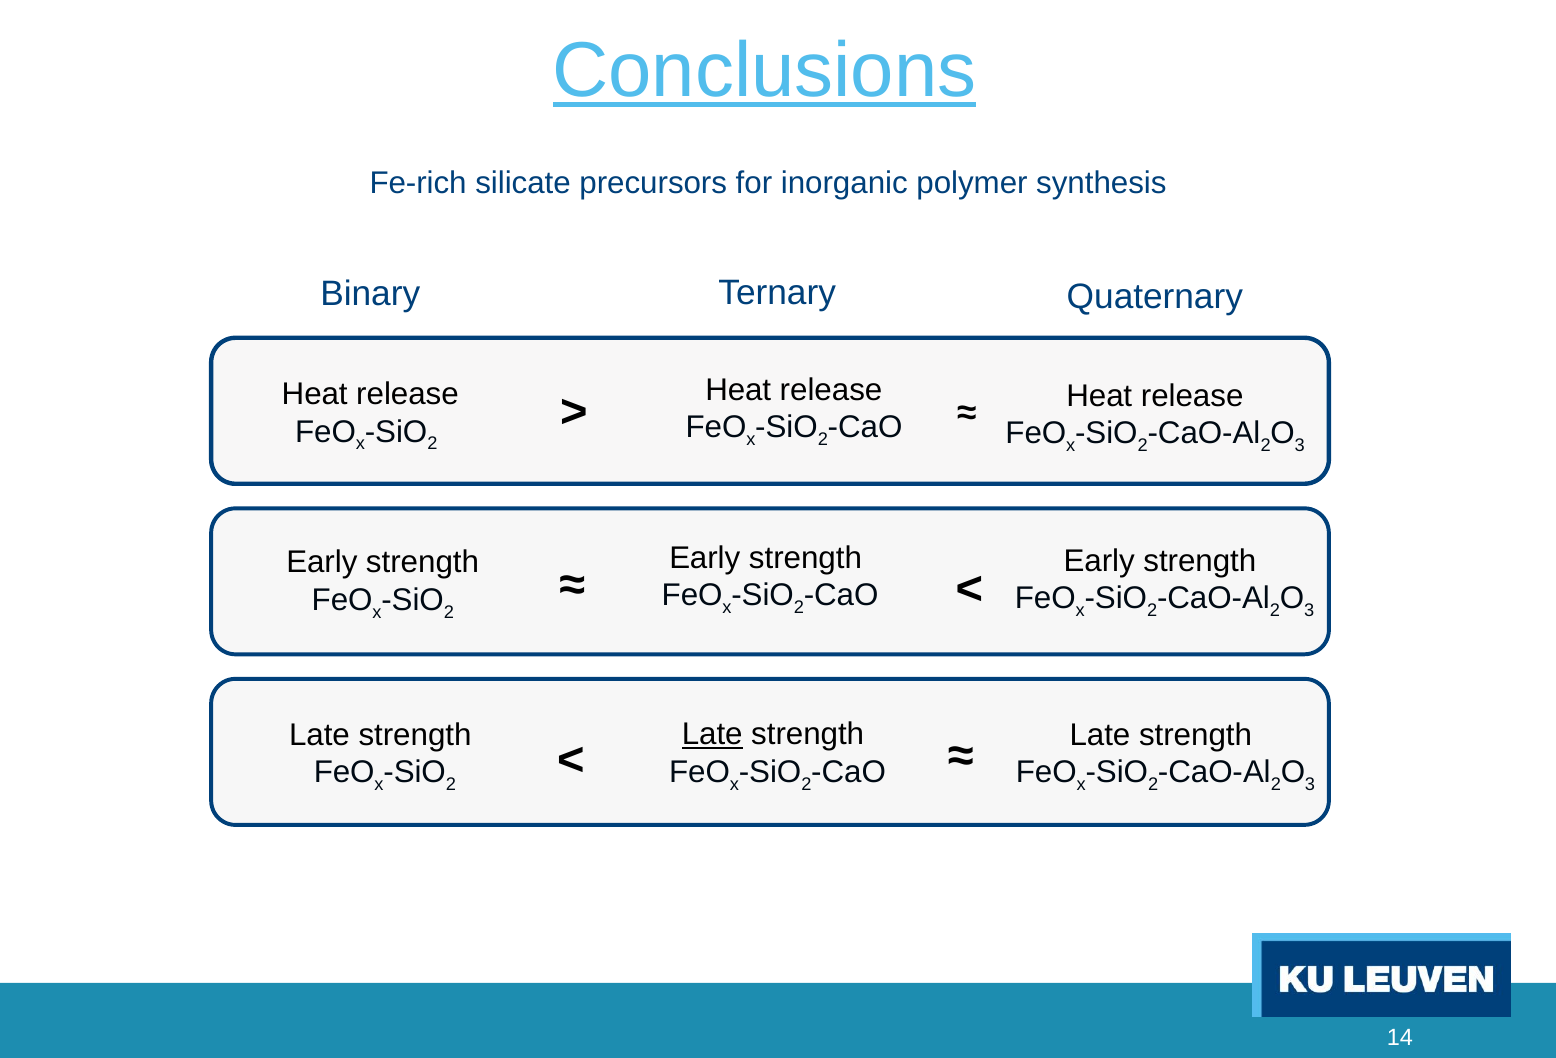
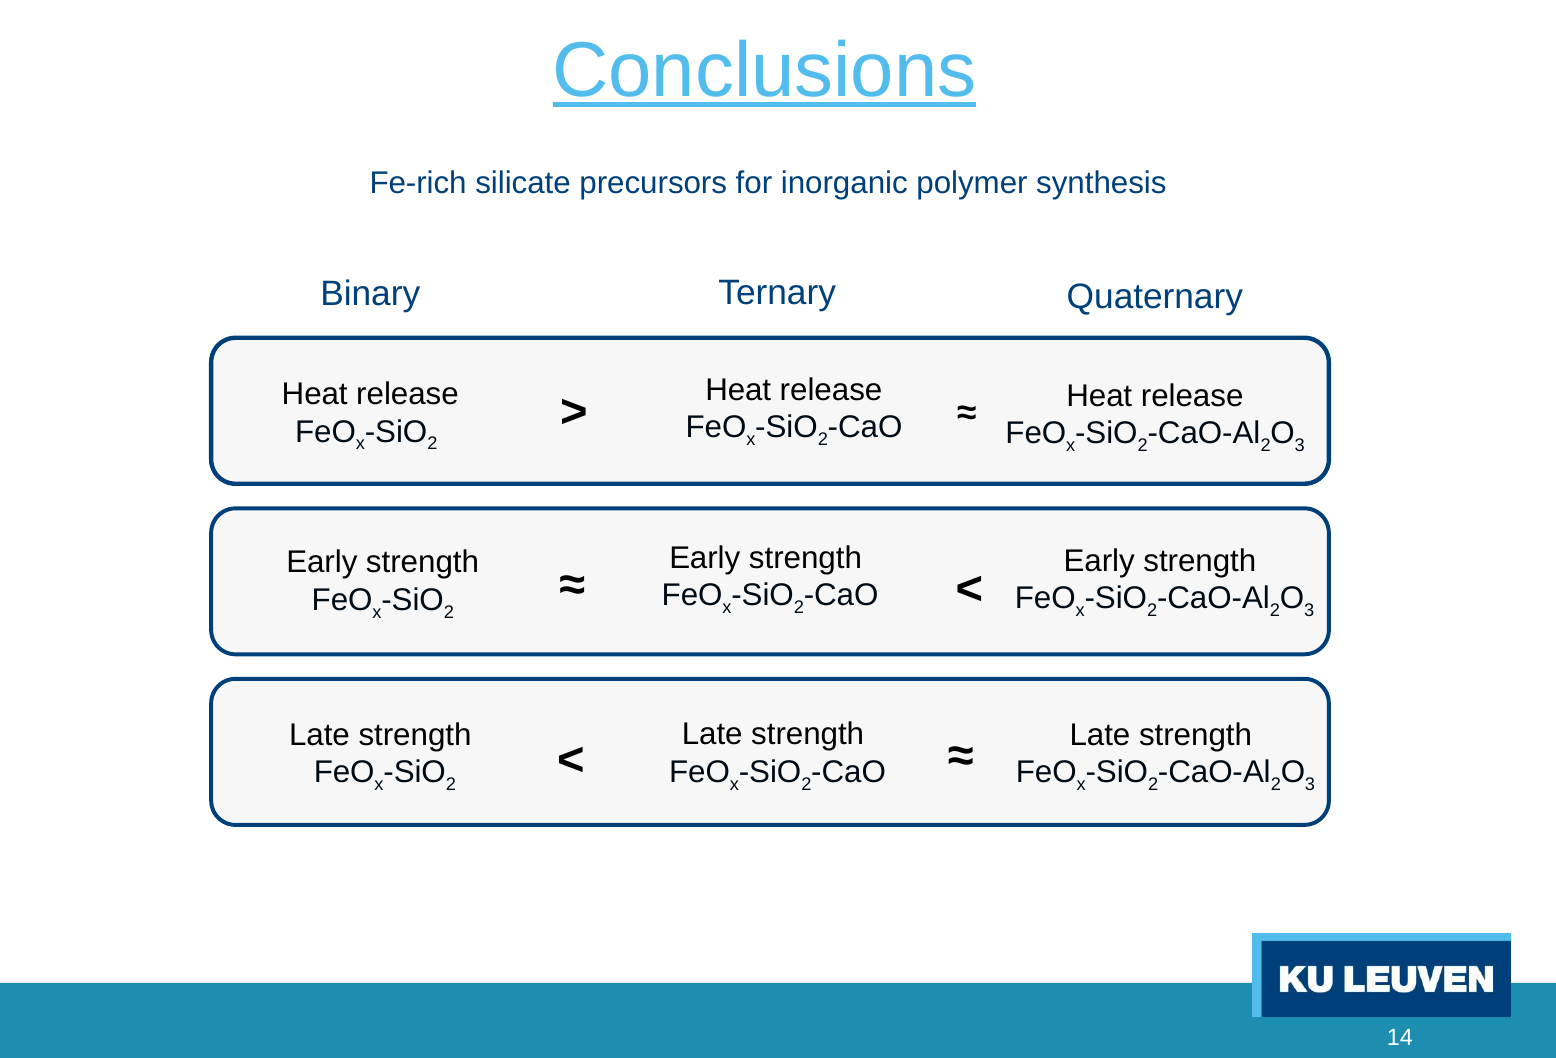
Late underline: present -> none (712, 735)
